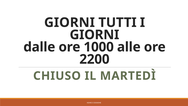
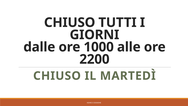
GIORNI: GIORNI -> CHIUSO (70, 22)
